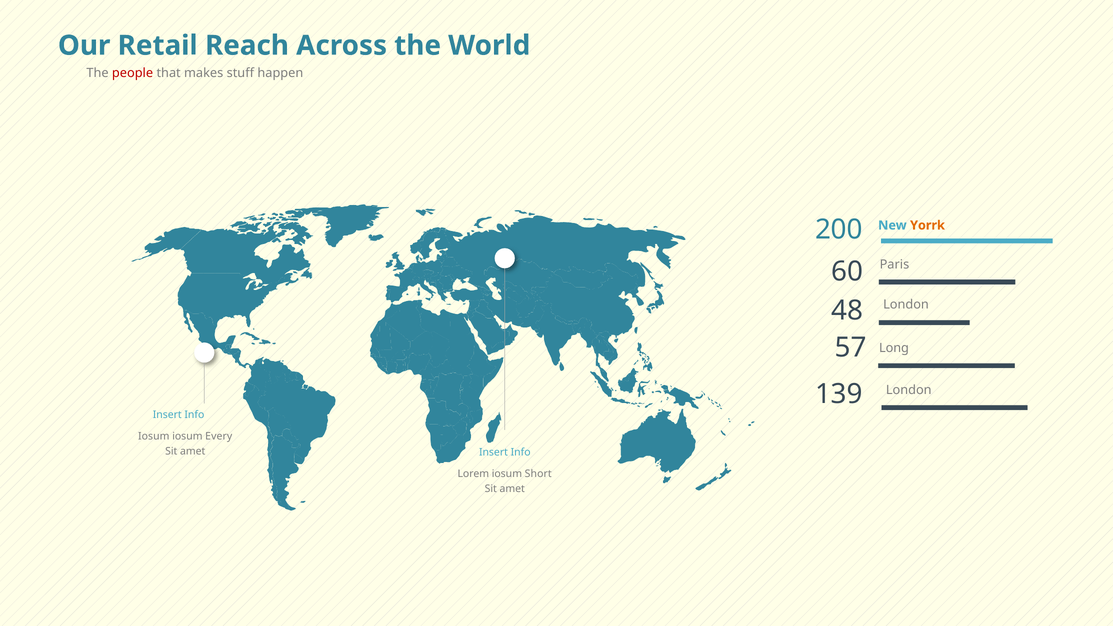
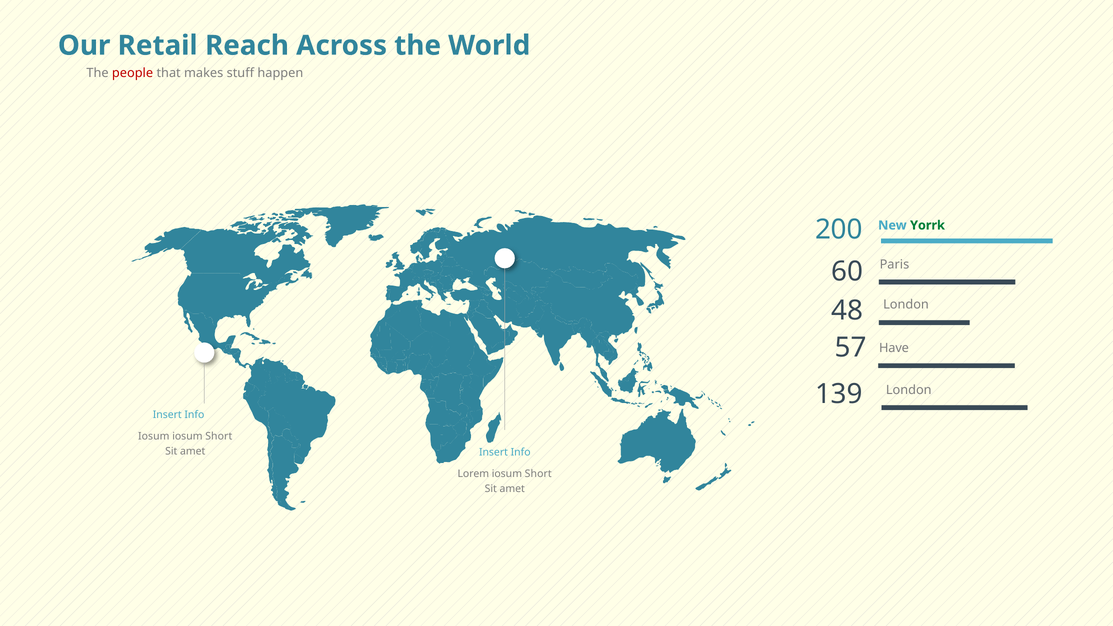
Yorrk colour: orange -> green (927, 225)
Long: Long -> Have (894, 348)
Every: Every -> Short (219, 436)
